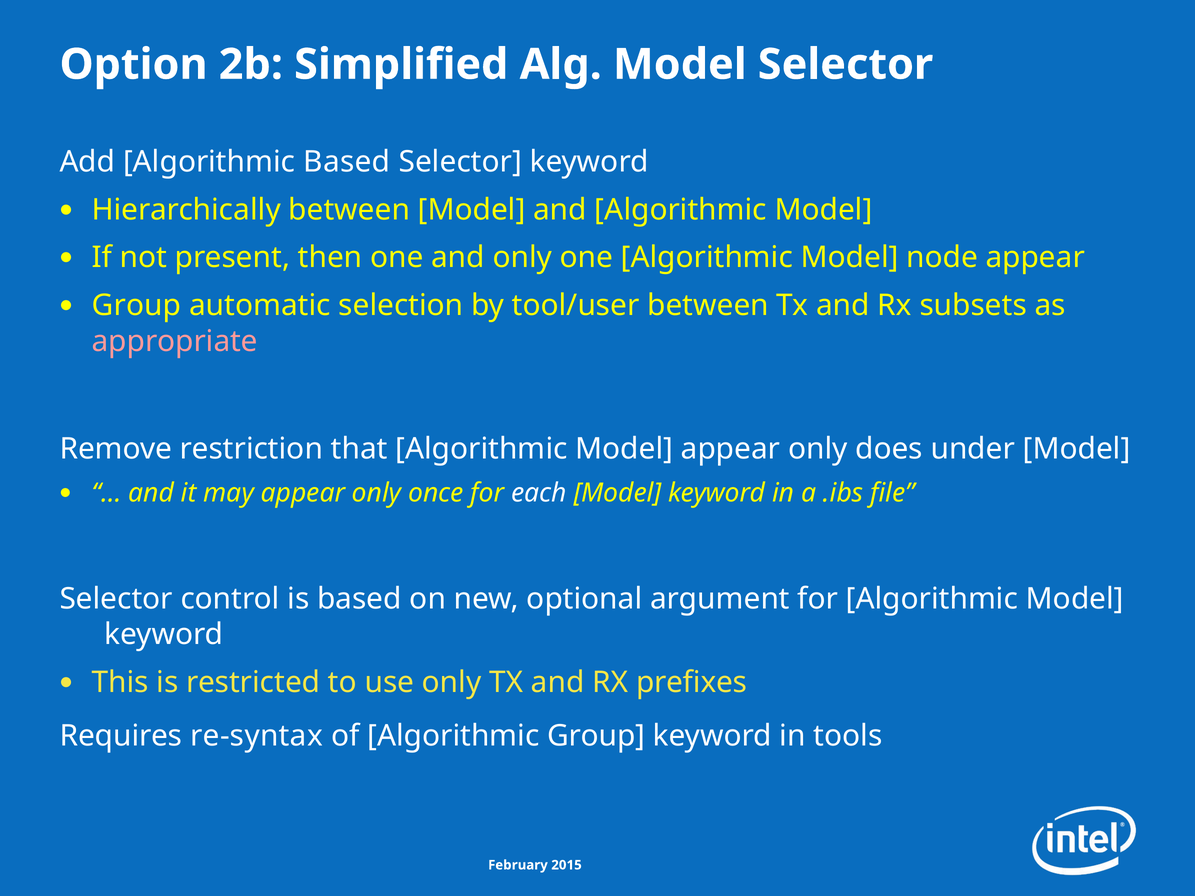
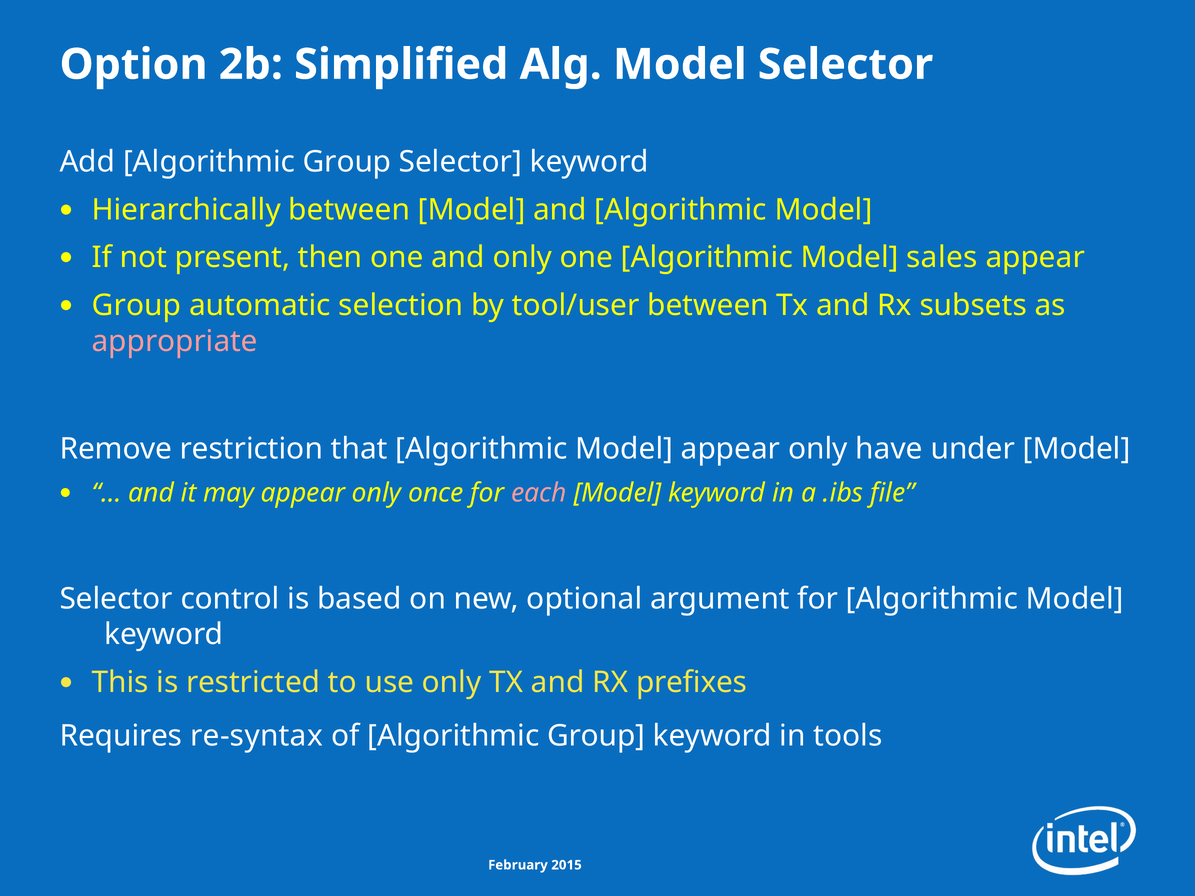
Add Algorithmic Based: Based -> Group (347, 162)
node: node -> sales (942, 258)
does: does -> have (889, 449)
each colour: white -> pink (539, 493)
